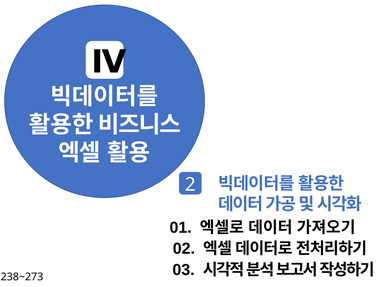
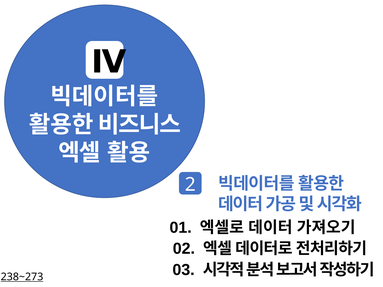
238~273 underline: none -> present (22, 277)
